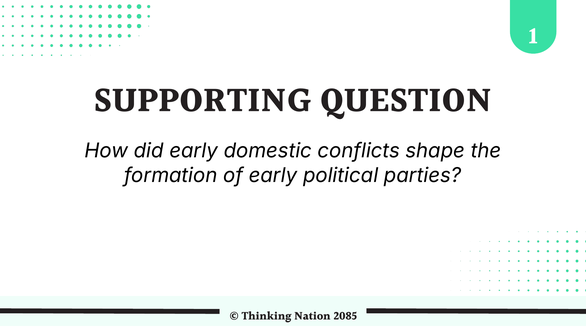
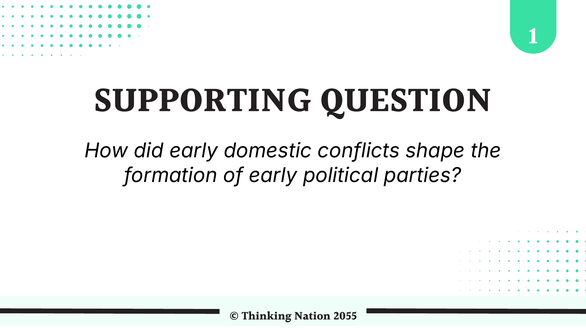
2085: 2085 -> 2055 (345, 316)
